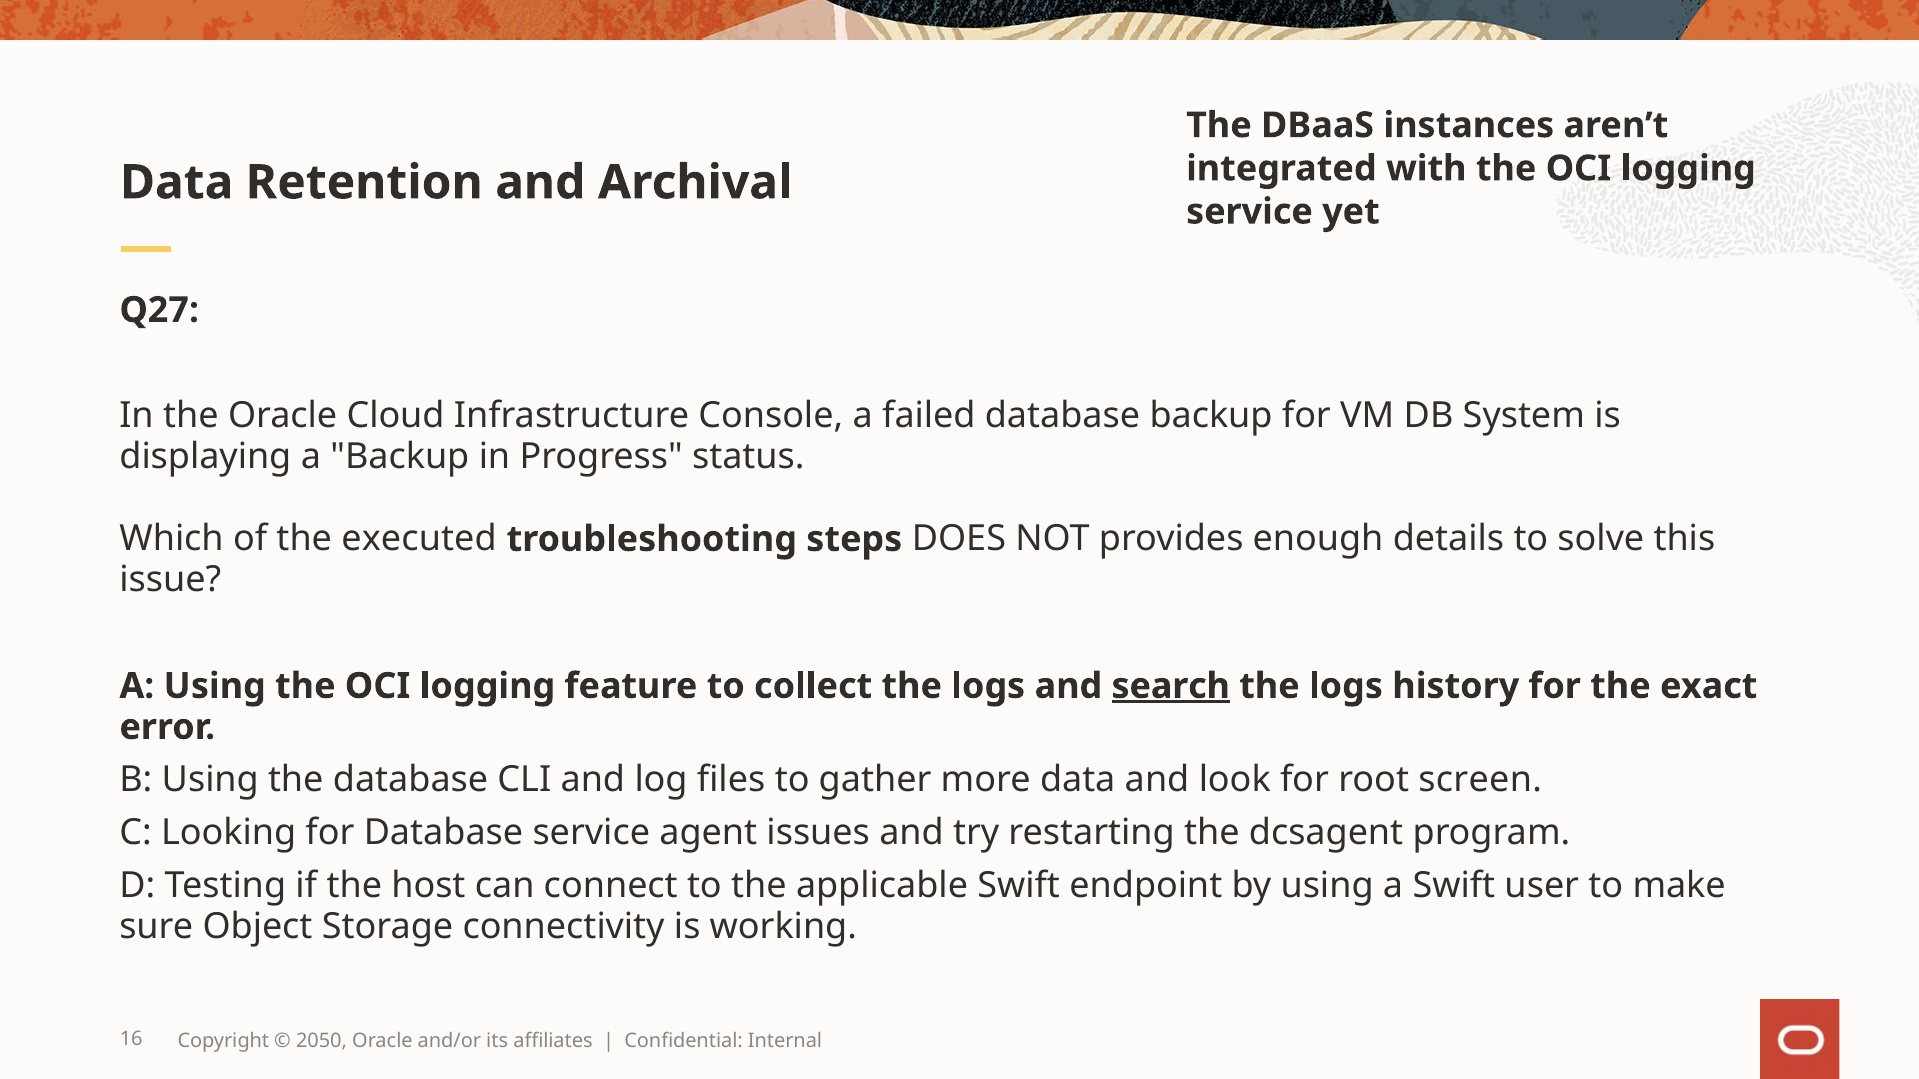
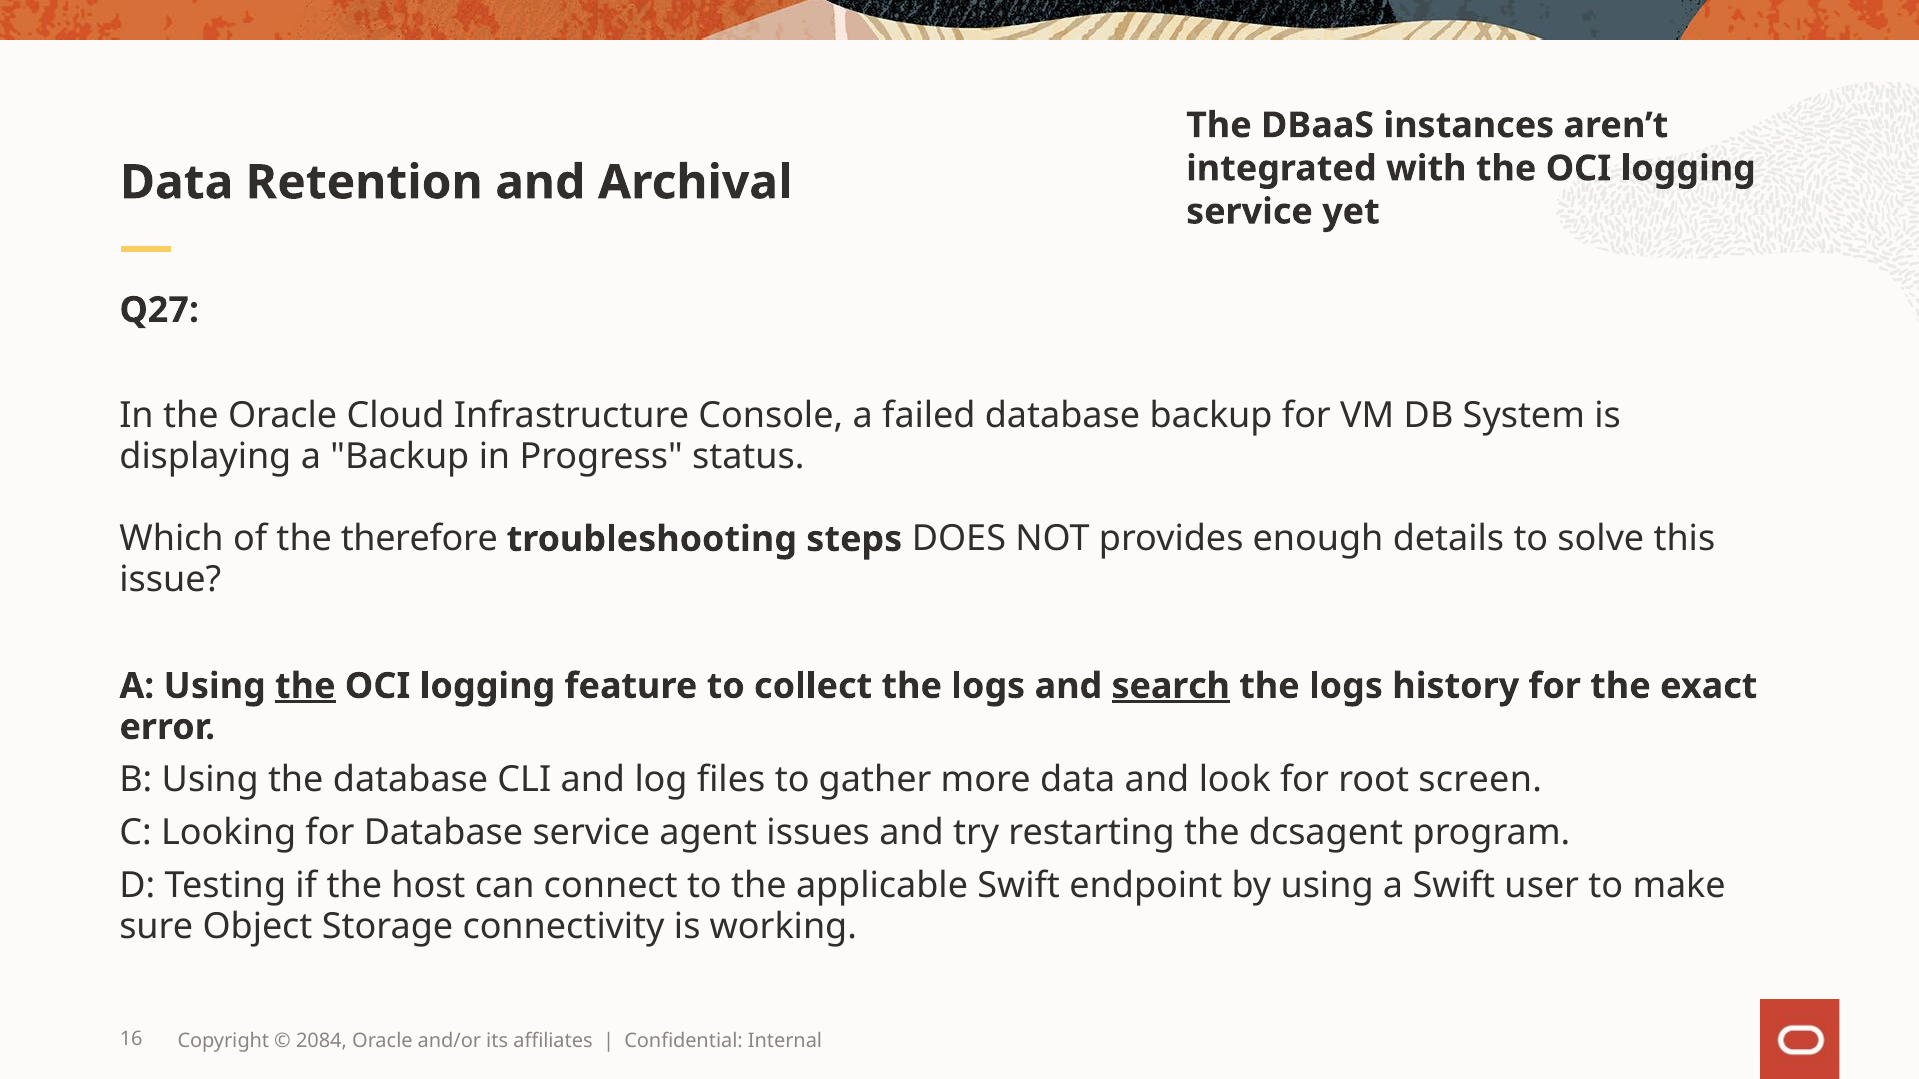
executed: executed -> therefore (419, 539)
the underline: none -> present (305, 686)
2050: 2050 -> 2084 (322, 1041)
